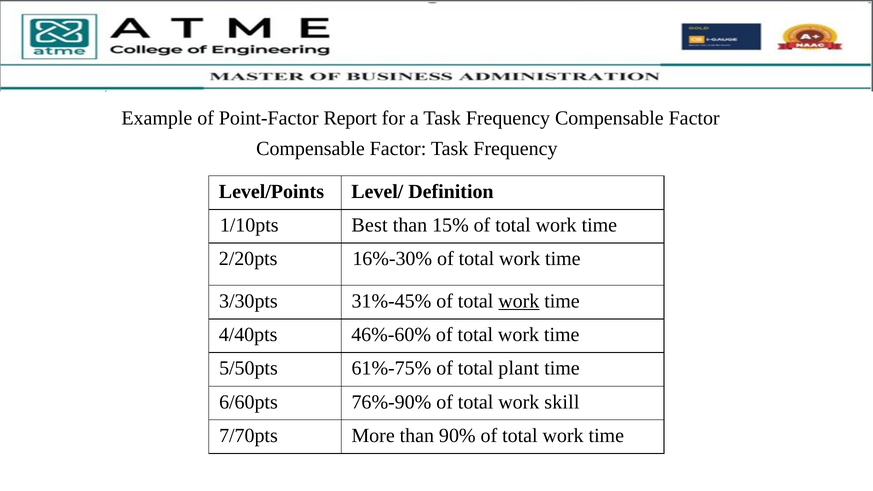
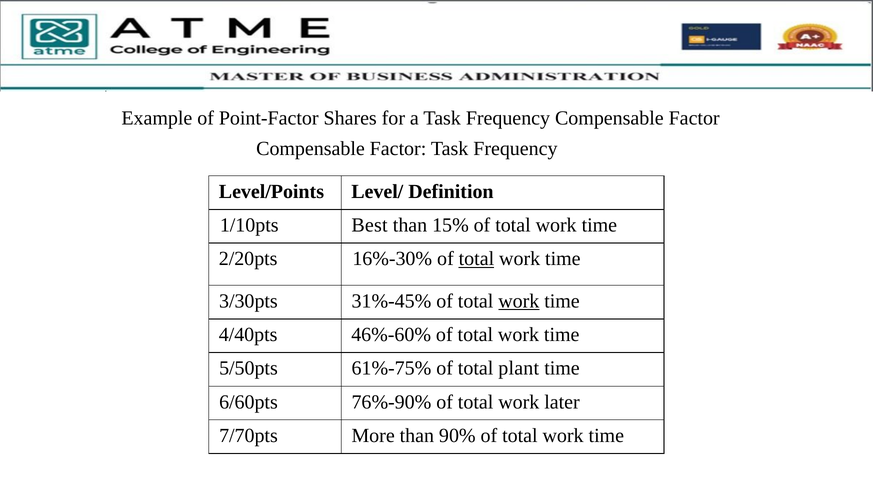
Report: Report -> Shares (350, 118)
total underline: none -> present (476, 259)
skill: skill -> later (562, 402)
